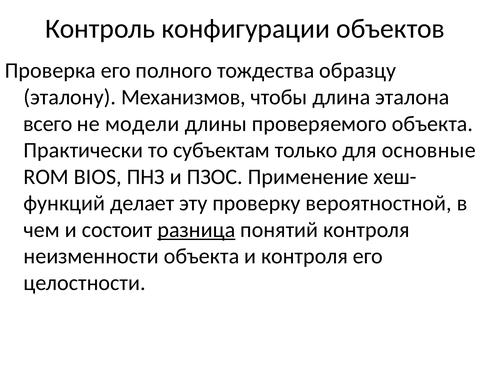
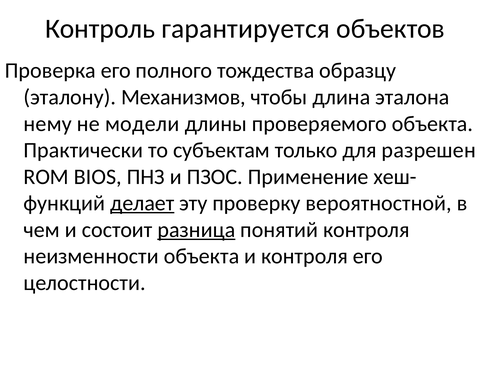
конфигурации: конфигурации -> гарантируется (246, 29)
всего: всего -> нему (48, 124)
основные: основные -> разрешен (429, 150)
делает underline: none -> present (142, 203)
